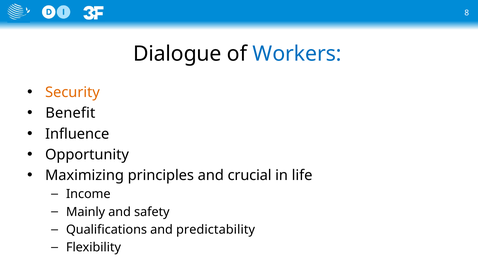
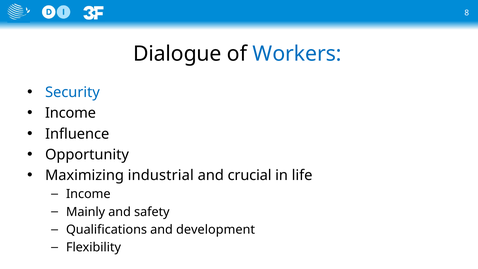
Security colour: orange -> blue (72, 92)
Benefit: Benefit -> Income (70, 113)
principles: principles -> industrial (161, 175)
predictability: predictability -> development (216, 230)
